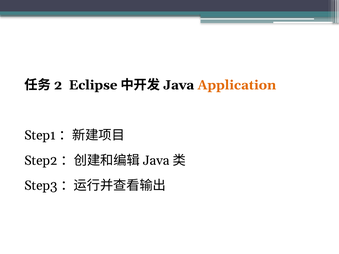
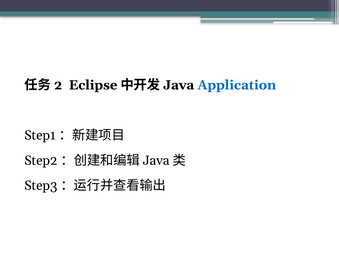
Application colour: orange -> blue (237, 85)
